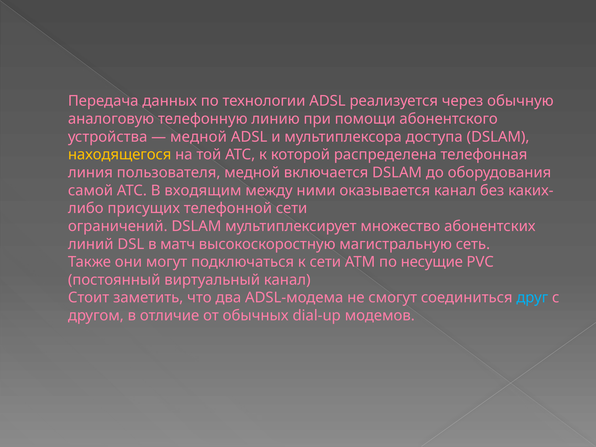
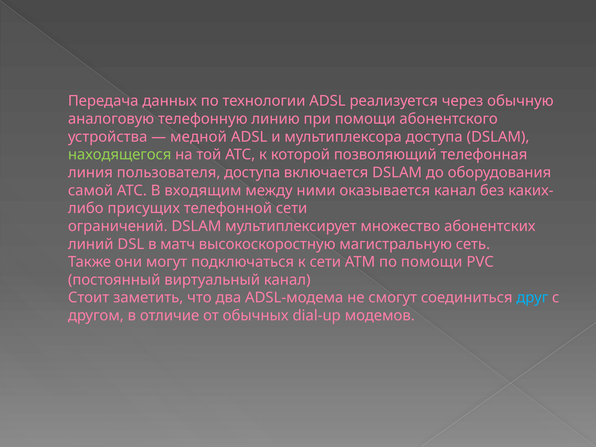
находящегося colour: yellow -> light green (120, 155)
распределена: распределена -> позволяющий (385, 155)
пользователя медной: медной -> доступа (252, 173)
по несущие: несущие -> помощи (432, 262)
